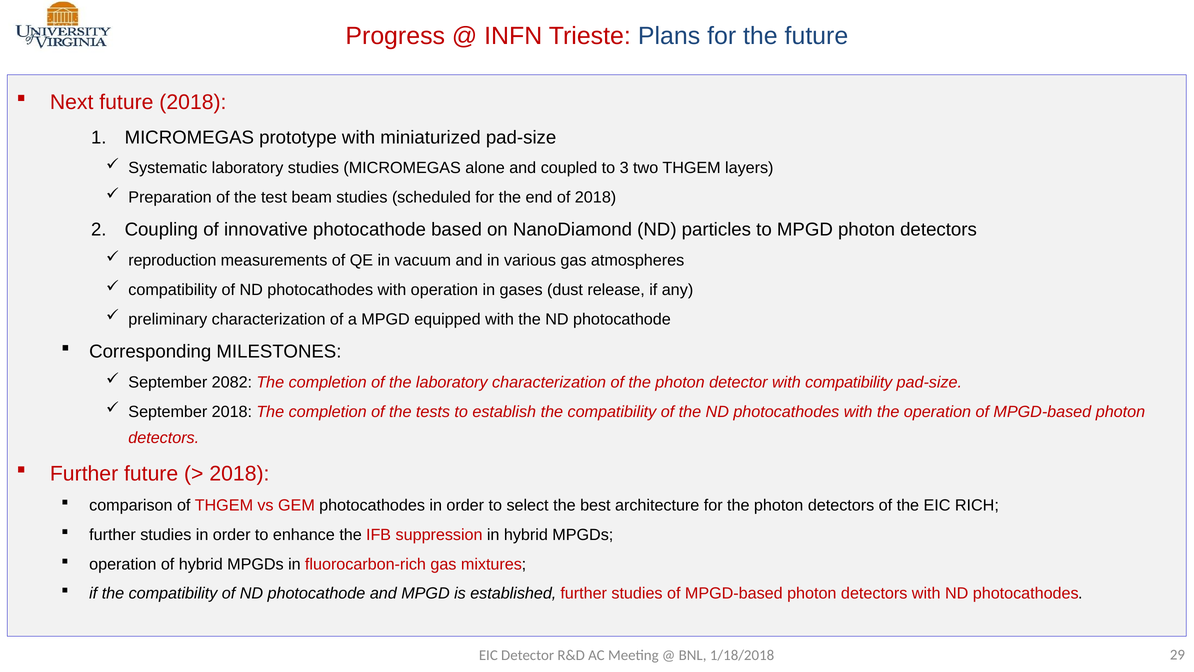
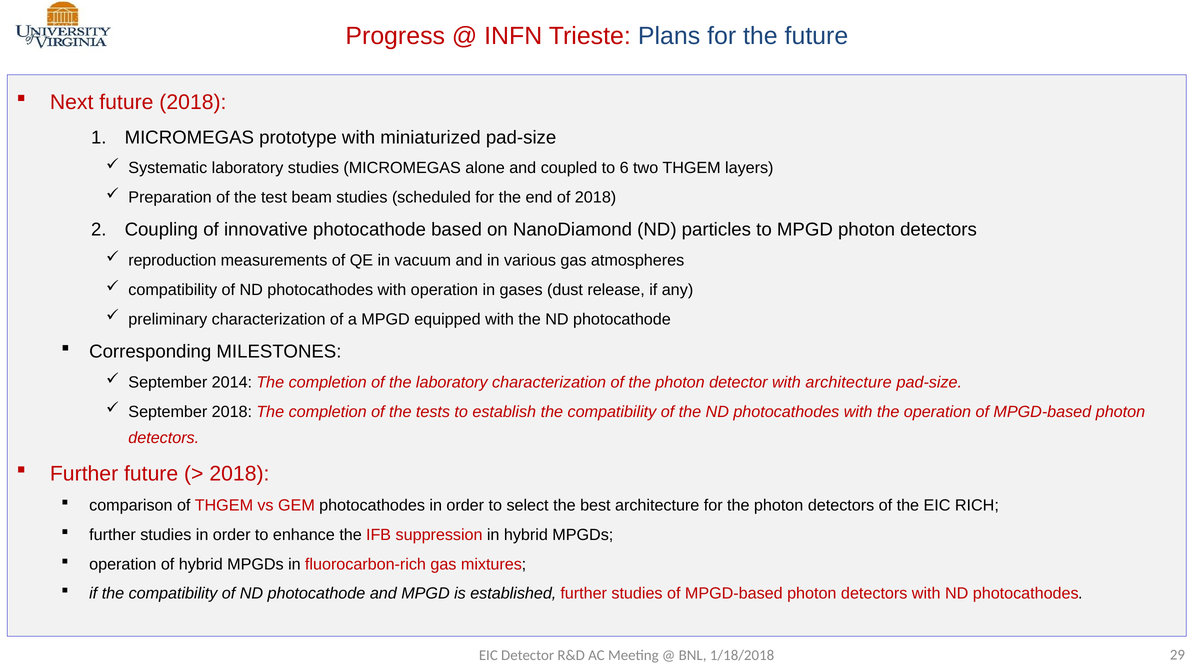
3: 3 -> 6 (624, 168)
2082: 2082 -> 2014 (232, 382)
with compatibility: compatibility -> architecture (849, 382)
